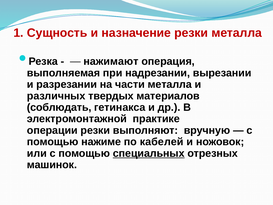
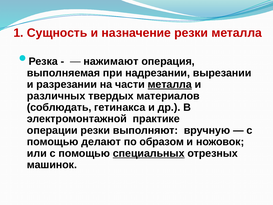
металла underline: none -> present (170, 84)
нажиме: нажиме -> делают (101, 142)
кабелей: кабелей -> образом (162, 142)
